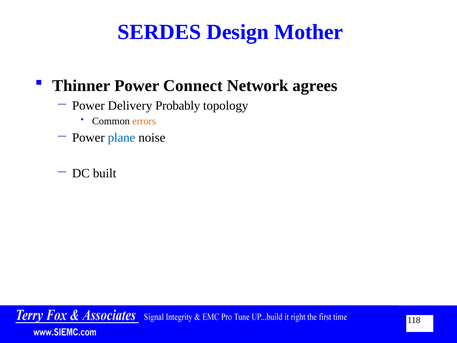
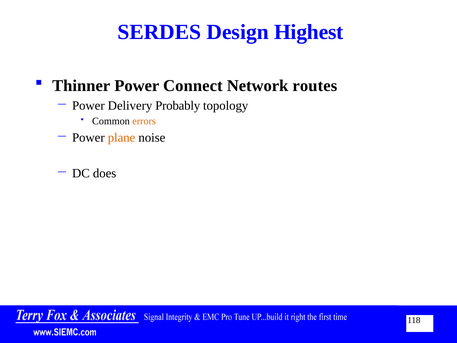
Mother: Mother -> Highest (309, 32)
agrees: agrees -> routes (315, 86)
plane colour: blue -> orange (122, 137)
built: built -> does (105, 173)
